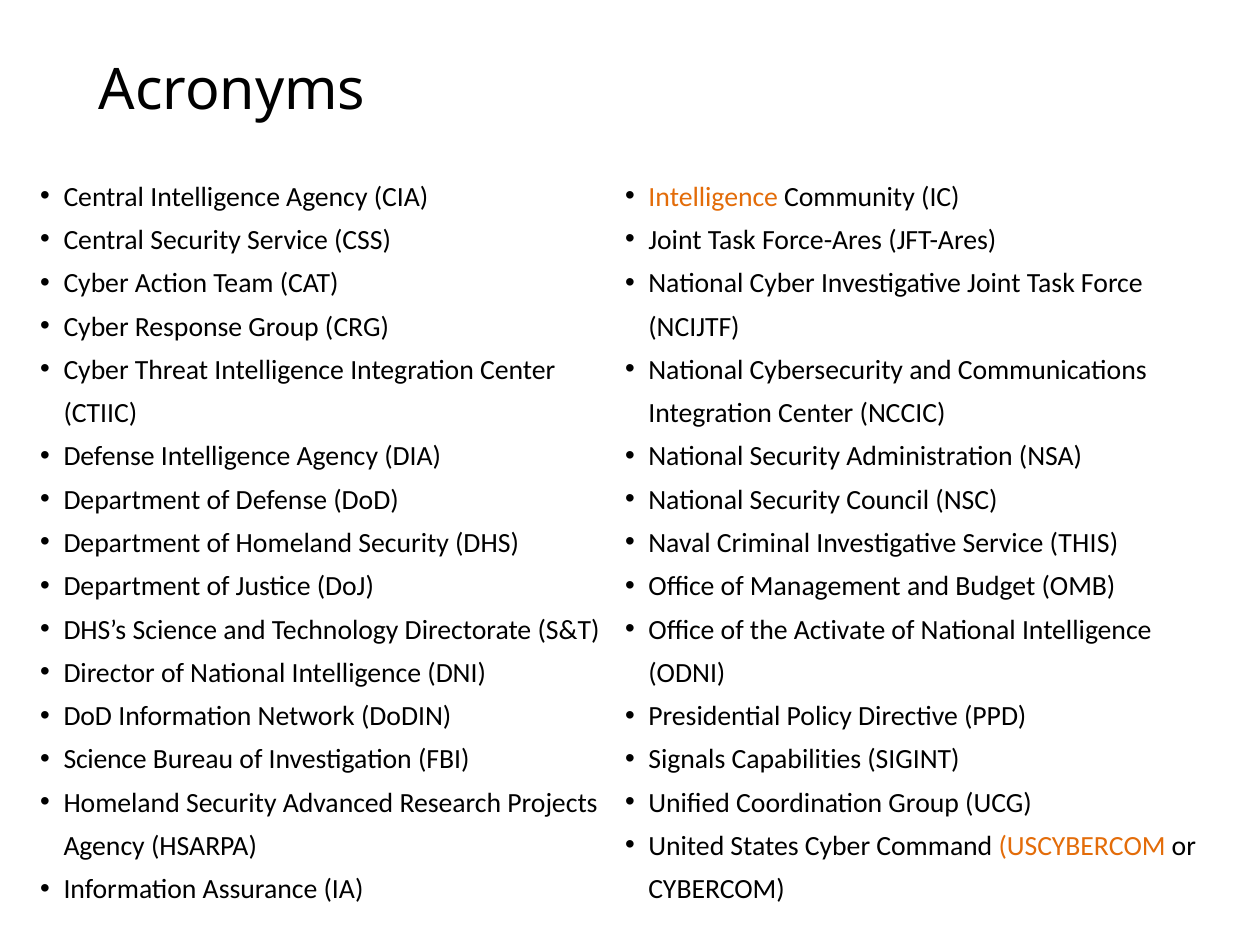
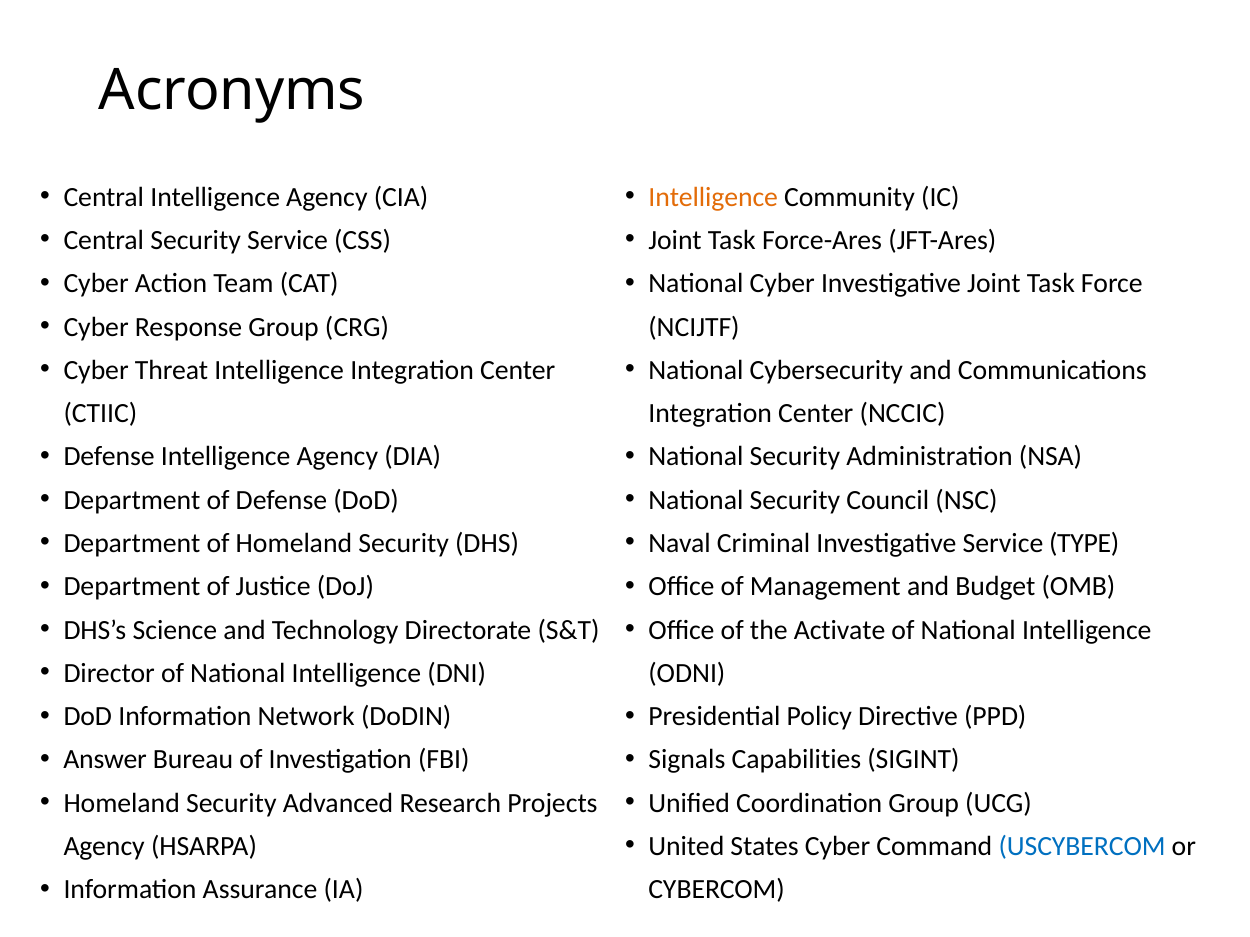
THIS: THIS -> TYPE (1084, 544)
Science: Science -> Answer (105, 760)
USCYBERCOM colour: orange -> blue (1082, 847)
